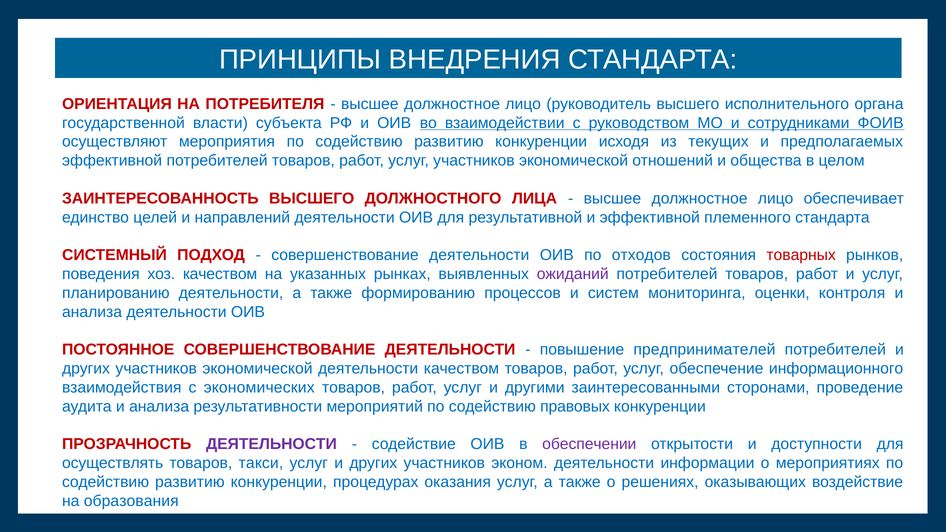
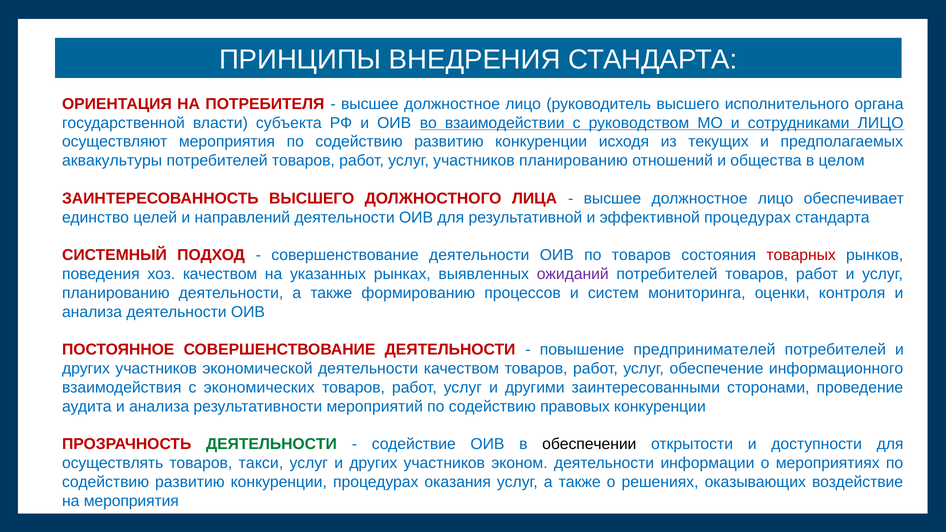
сотрудниками ФОИВ: ФОИВ -> ЛИЦО (881, 123)
эффективной: эффективной -> аквакультуры (112, 161)
услуг участников экономической: экономической -> планированию (573, 161)
эффективной племенного: племенного -> процедурах (748, 217)
по отходов: отходов -> товаров (641, 255)
ДЕЯТЕЛЬНОСТИ colour: purple -> green (271, 444)
обеспечении colour: purple -> black (589, 444)
на образования: образования -> мероприятия (131, 501)
